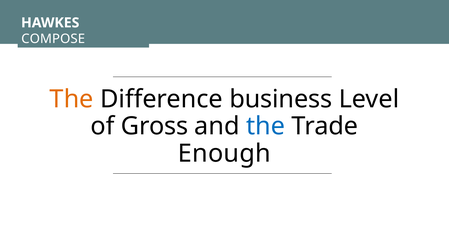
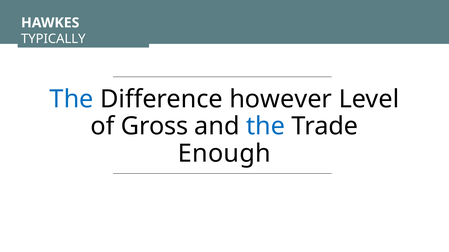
COMPOSE: COMPOSE -> TYPICALLY (53, 39)
The colour: orange -> blue (72, 99)
business: business -> however (281, 99)
